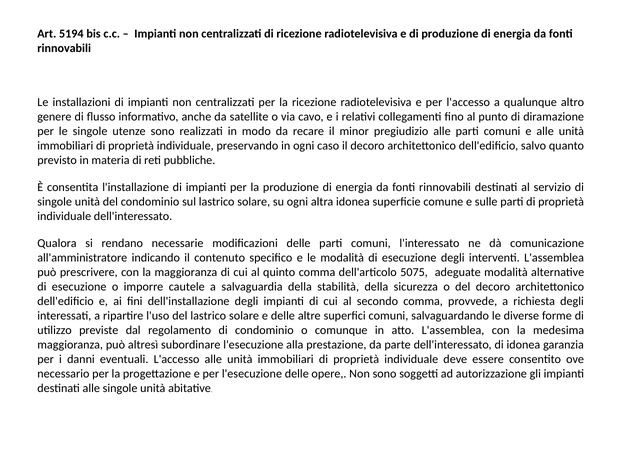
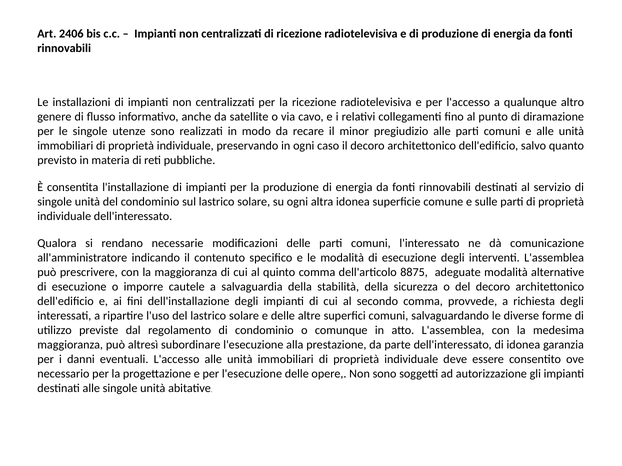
5194: 5194 -> 2406 (71, 34)
5075: 5075 -> 8875 (414, 272)
